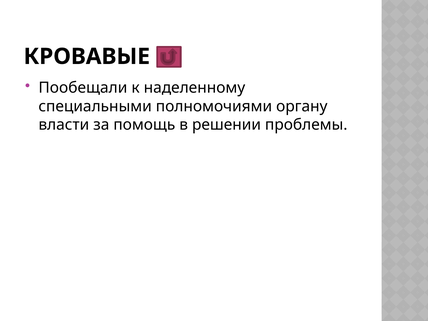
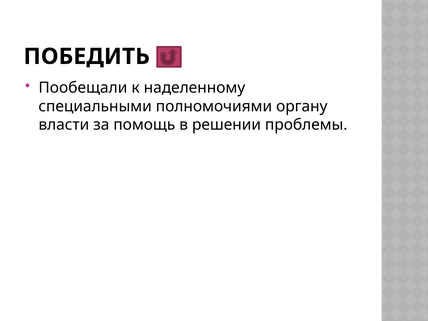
КРОВАВЫЕ: КРОВАВЫЕ -> ПОБЕДИТЬ (87, 56)
